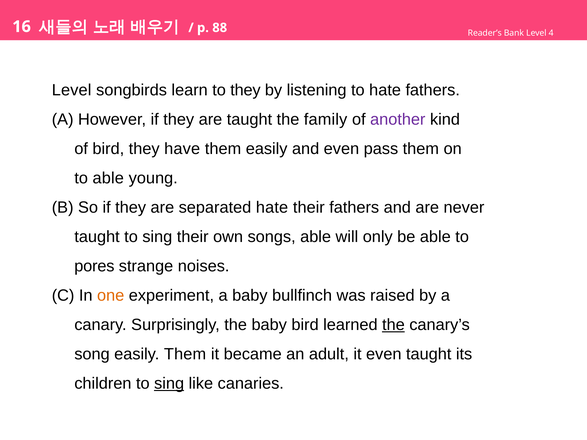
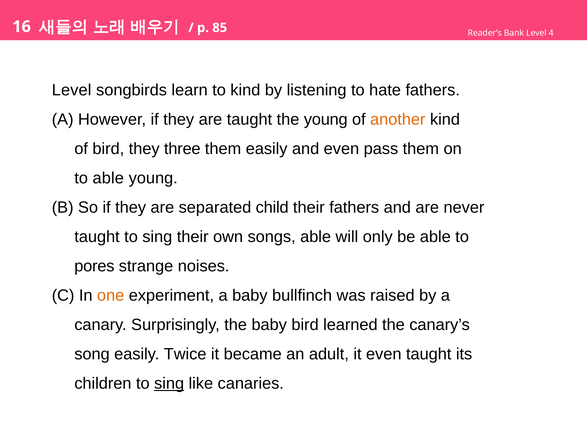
88: 88 -> 85 (220, 28)
to they: they -> kind (245, 90)
the family: family -> young (326, 119)
another colour: purple -> orange (398, 119)
have: have -> three (182, 149)
separated hate: hate -> child (272, 208)
the underline: present -> none (393, 325)
easily Them: Them -> Twice (185, 354)
